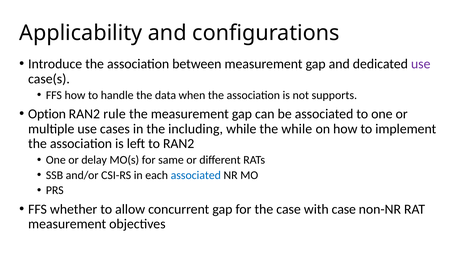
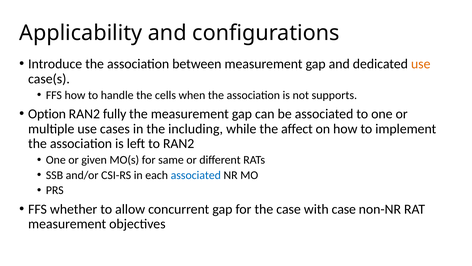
use colour: purple -> orange (421, 64)
data: data -> cells (165, 95)
rule: rule -> fully (115, 114)
the while: while -> affect (297, 129)
delay: delay -> given (94, 160)
